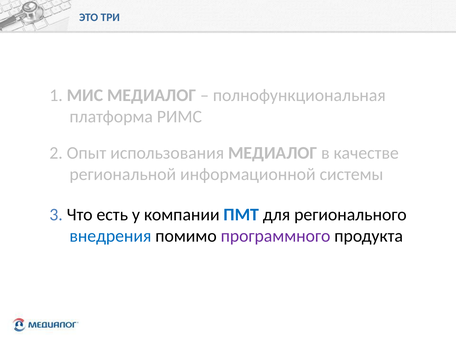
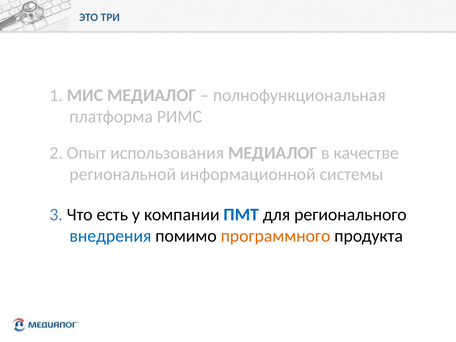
программного colour: purple -> orange (276, 236)
